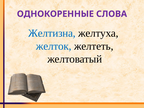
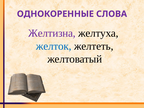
Желтизна colour: blue -> purple (52, 33)
